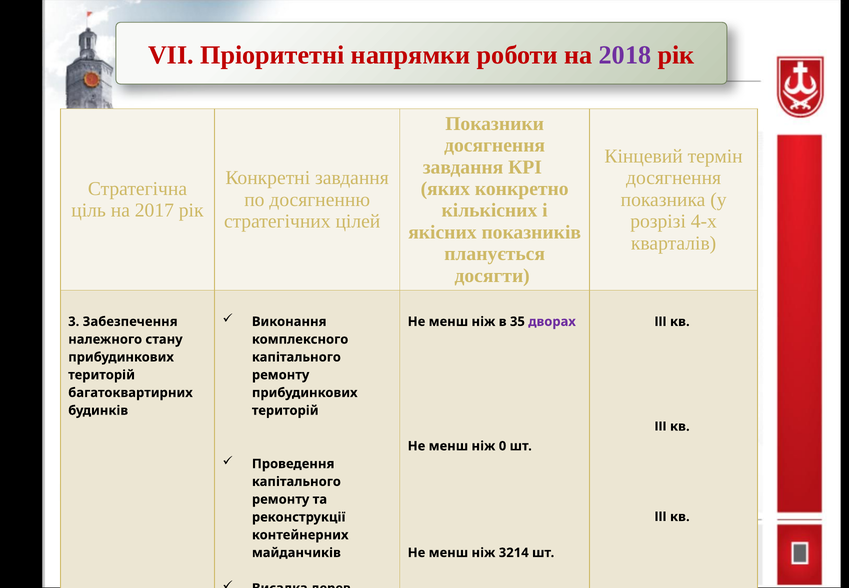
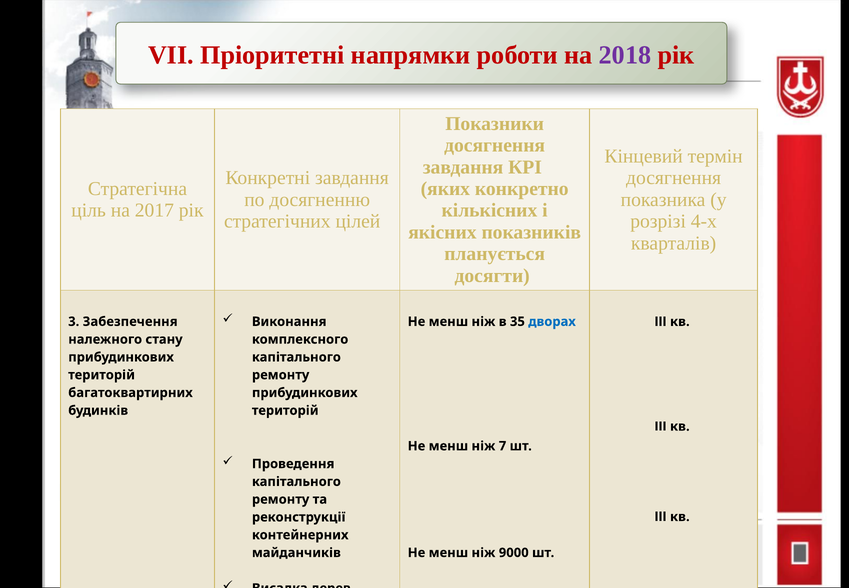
дворах colour: purple -> blue (552, 321)
0: 0 -> 7 (503, 446)
3214: 3214 -> 9000 (514, 553)
